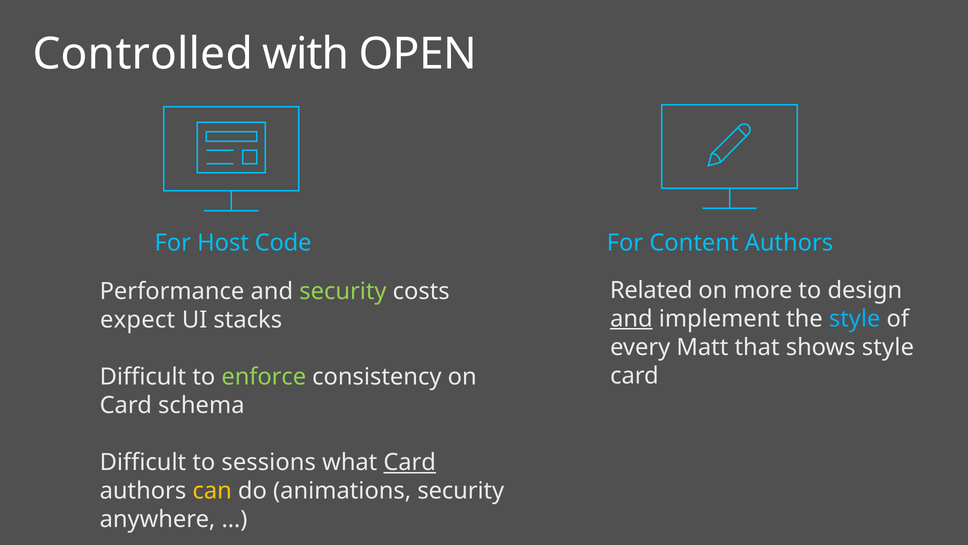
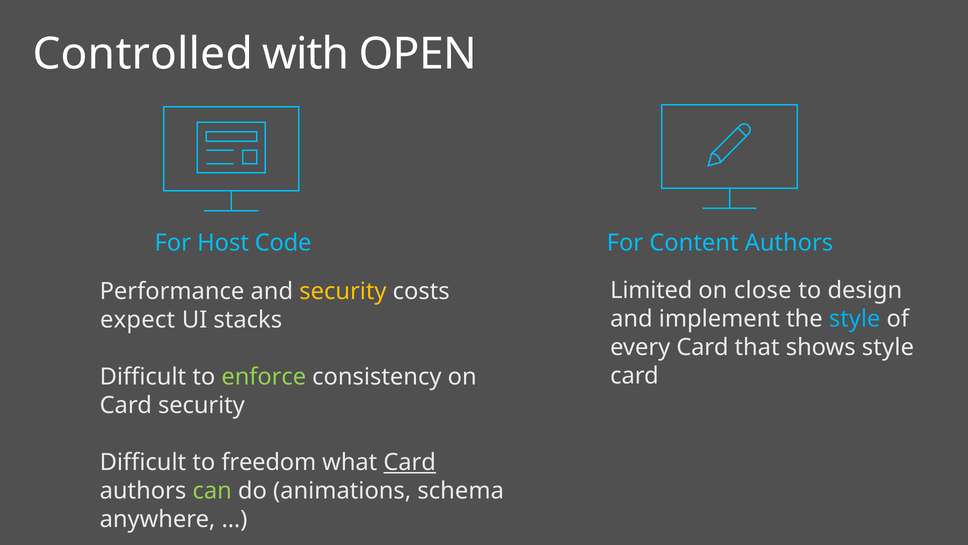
Related: Related -> Limited (651, 290)
more: more -> close (763, 290)
security colour: light green -> yellow (343, 291)
and underline: present -> none (631, 318)
every Matt: Matt -> Card (702, 347)
Card schema: schema -> security (201, 405)
sessions: sessions -> freedom (269, 462)
can colour: yellow -> light green (212, 491)
animations security: security -> schema (461, 491)
